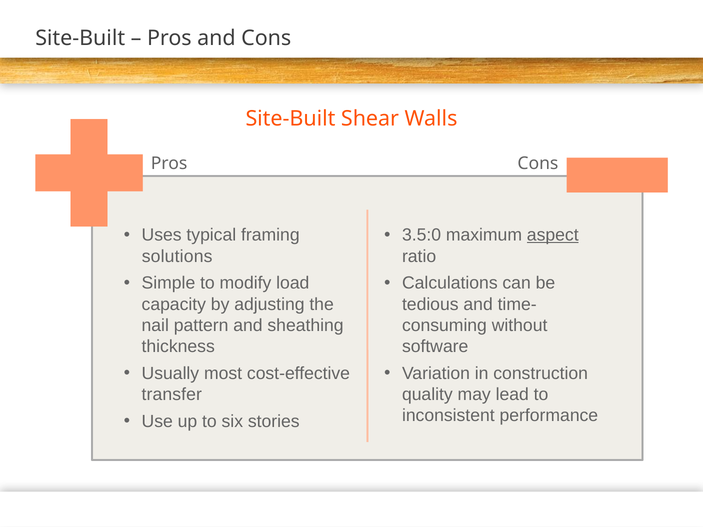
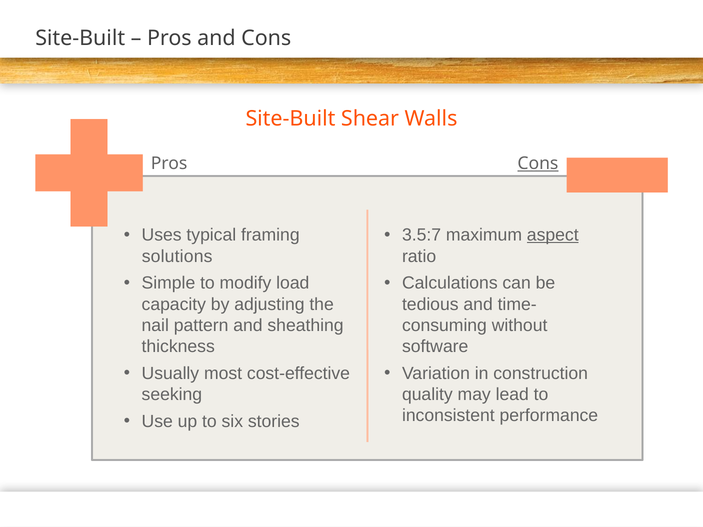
Cons underline: none -> present (538, 163)
3.5:0: 3.5:0 -> 3.5:7 (422, 235)
transfer: transfer -> seeking (172, 395)
